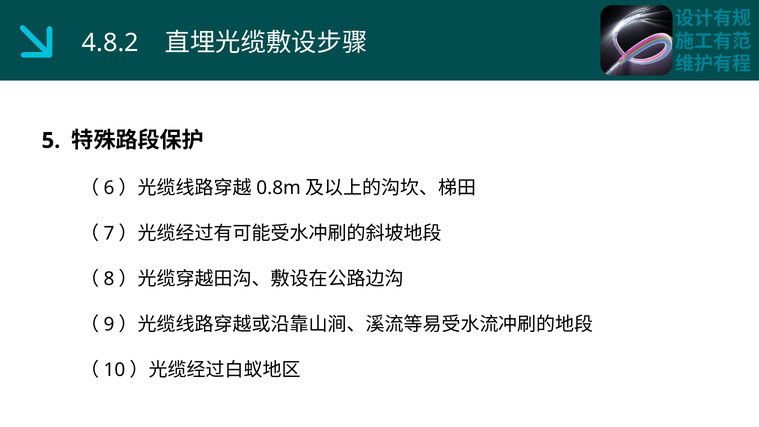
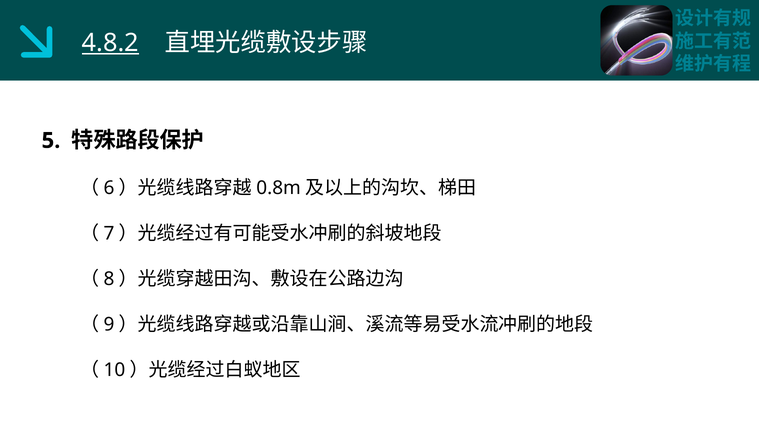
4.8.2 underline: none -> present (110, 43)
